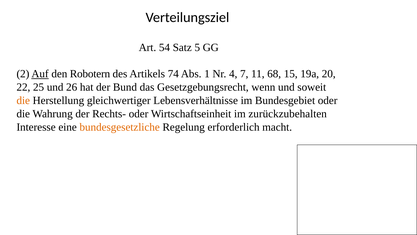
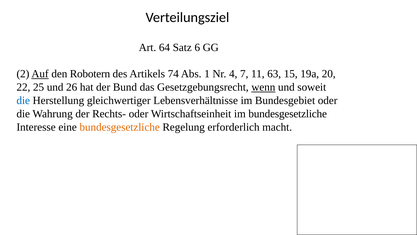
54: 54 -> 64 (164, 47)
5: 5 -> 6 (197, 47)
68: 68 -> 63 (274, 74)
wenn underline: none -> present (263, 87)
die colour: orange -> blue (23, 100)
im zurückzubehalten: zurückzubehalten -> bundesgesetzliche (288, 114)
